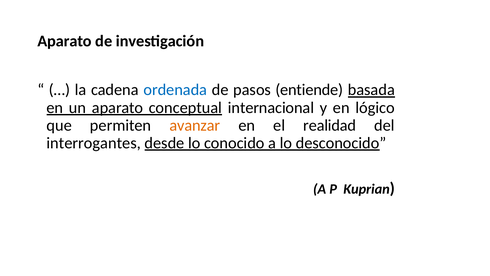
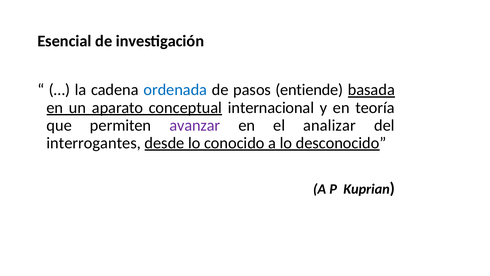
Aparato: Aparato -> Esencial (64, 41)
lógico: lógico -> teoría (375, 107)
avanzar colour: orange -> purple (195, 125)
realidad: realidad -> analizar (330, 125)
